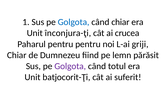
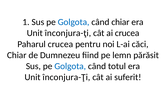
Paharul pentru: pentru -> crucea (60, 44)
griji: griji -> căci (140, 44)
Golgota colour: purple -> blue (70, 66)
batjocorit-Ţi: batjocorit-Ţi -> înconjura-Ţi (66, 77)
